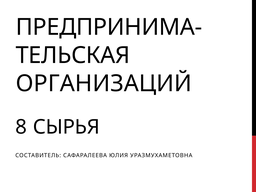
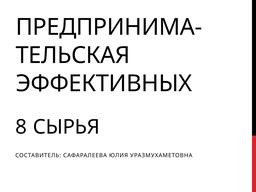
ОРГАНИЗАЦИЙ: ОРГАНИЗАЦИЙ -> ЭФФЕКТИВНЫХ (104, 83)
